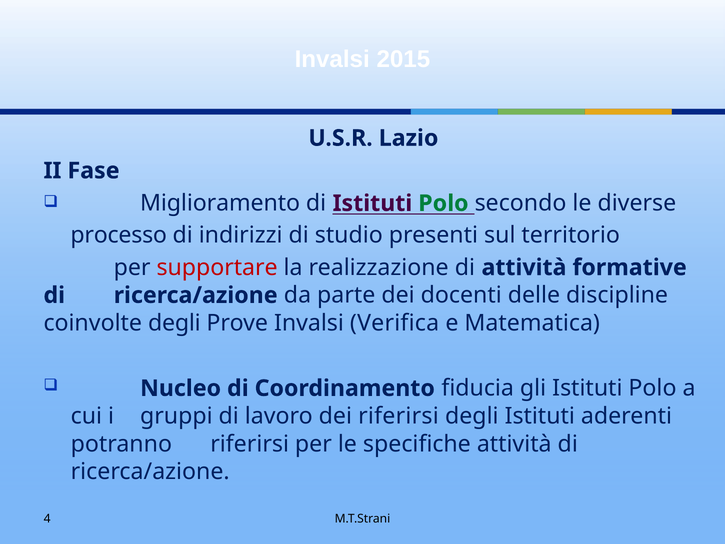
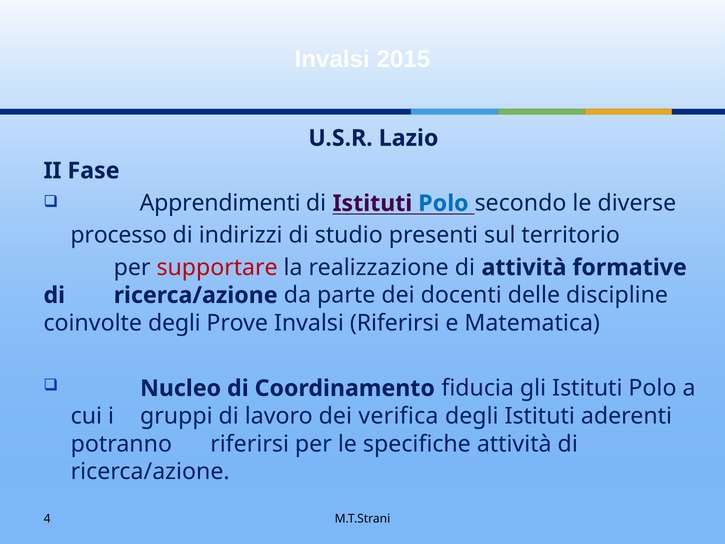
Miglioramento: Miglioramento -> Apprendimenti (220, 203)
Polo colour: green -> blue (443, 203)
Invalsi Verifica: Verifica -> Riferirsi (395, 323)
dei riferirsi: riferirsi -> verifica (398, 416)
